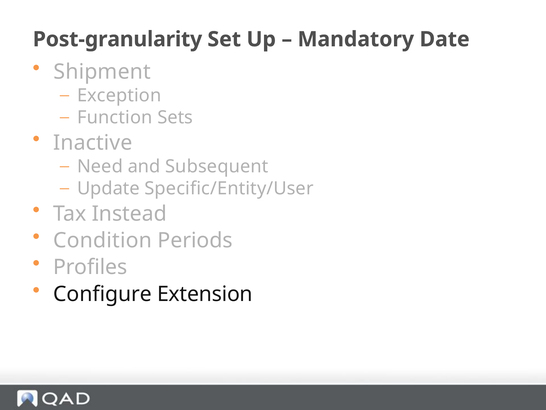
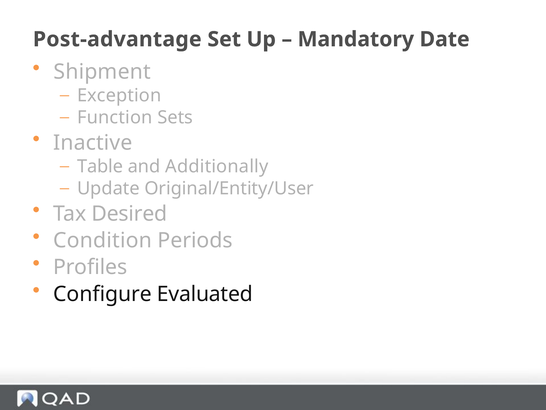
Post-granularity: Post-granularity -> Post-advantage (117, 39)
Need: Need -> Table (100, 166)
Subsequent: Subsequent -> Additionally (217, 166)
Specific/Entity/User: Specific/Entity/User -> Original/Entity/User (229, 188)
Instead: Instead -> Desired (129, 213)
Extension: Extension -> Evaluated (205, 294)
